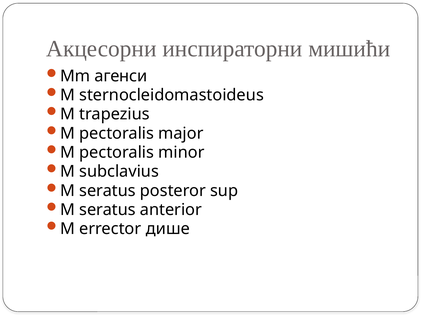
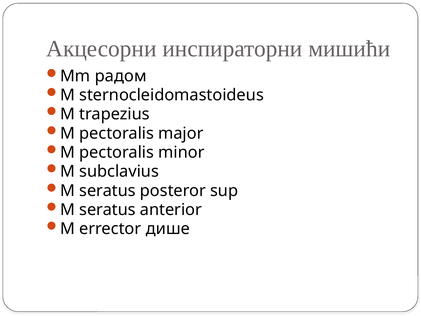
агенси: агенси -> радом (121, 76)
